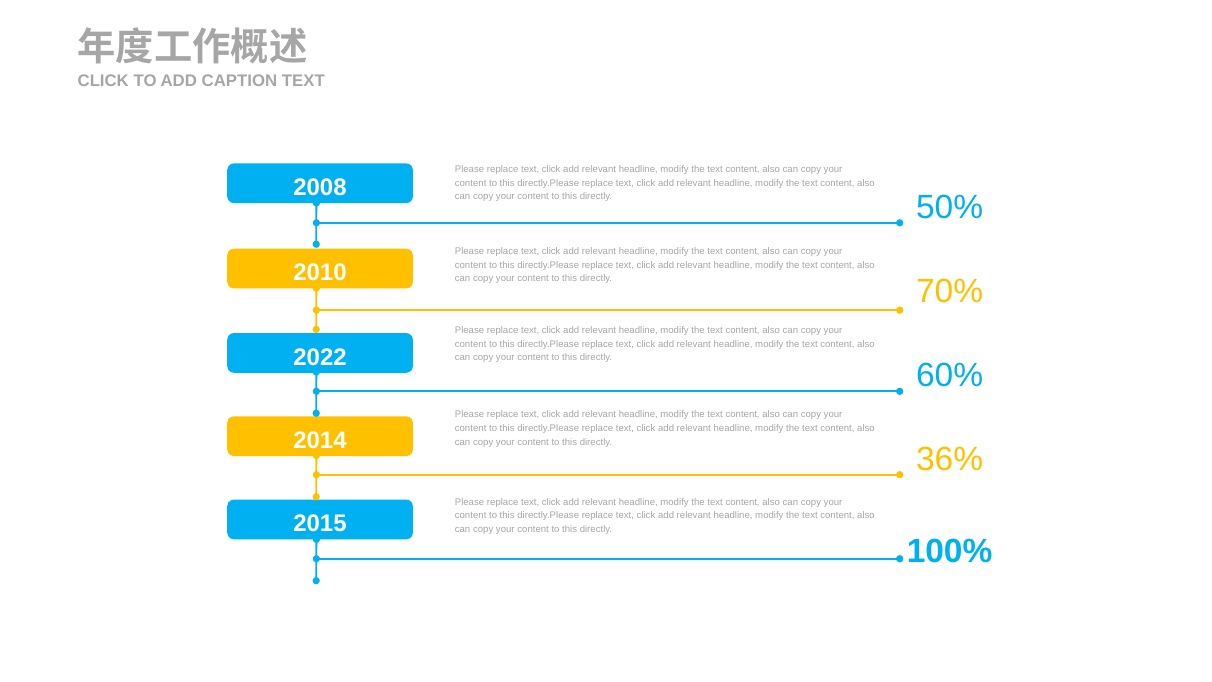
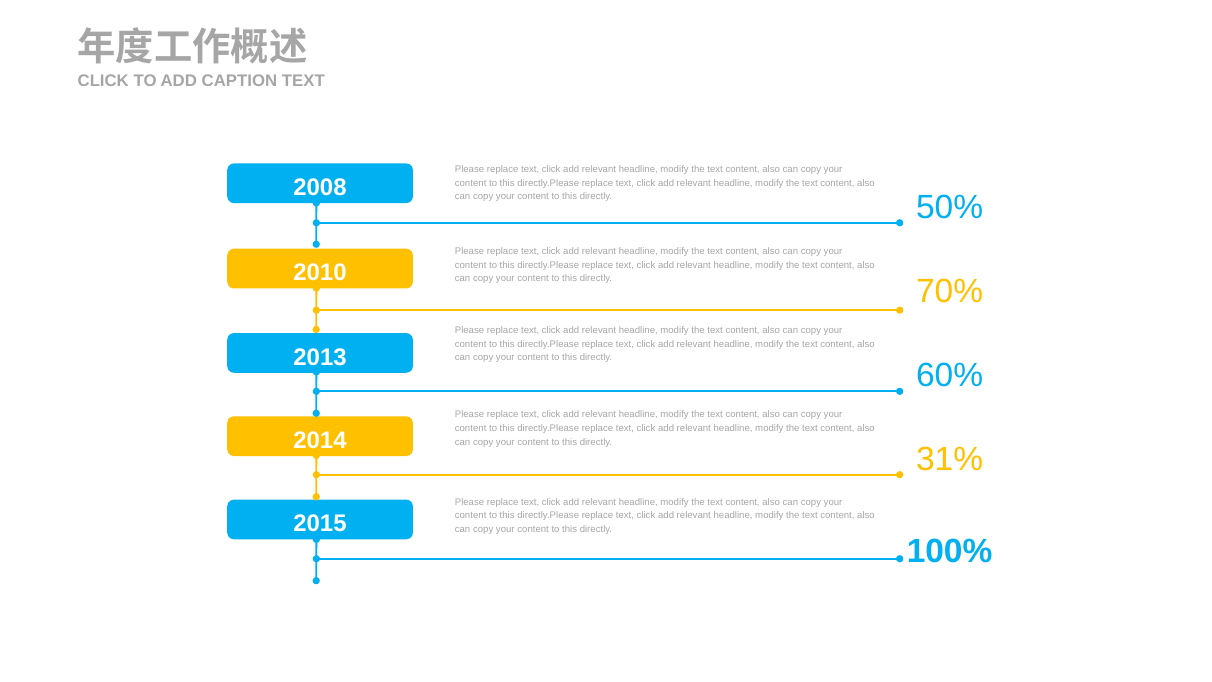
2022: 2022 -> 2013 (320, 357)
36%: 36% -> 31% (950, 459)
